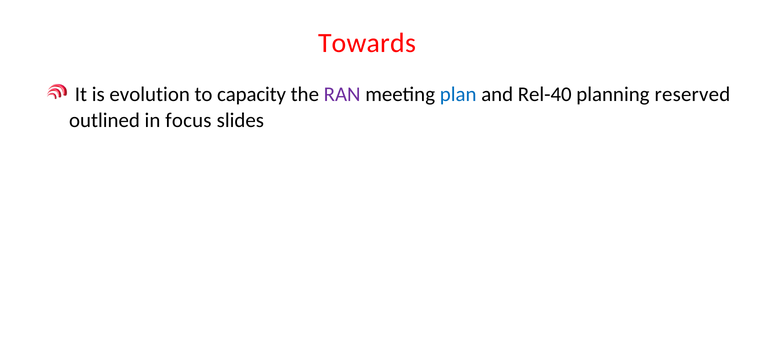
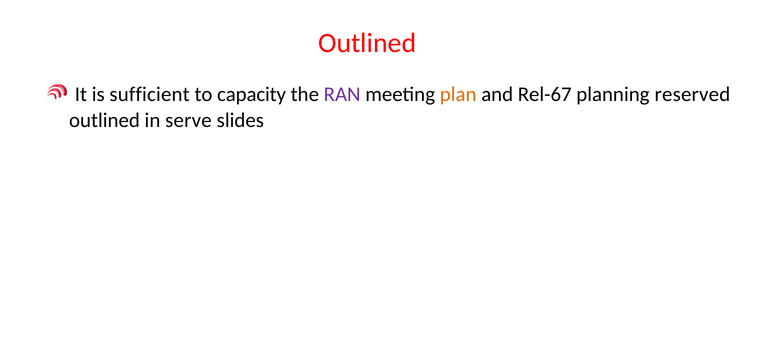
Towards: Towards -> Outlined (367, 43)
evolution: evolution -> sufficient (150, 94)
plan colour: blue -> orange (458, 94)
Rel-40: Rel-40 -> Rel-67 (545, 94)
focus: focus -> serve (188, 120)
